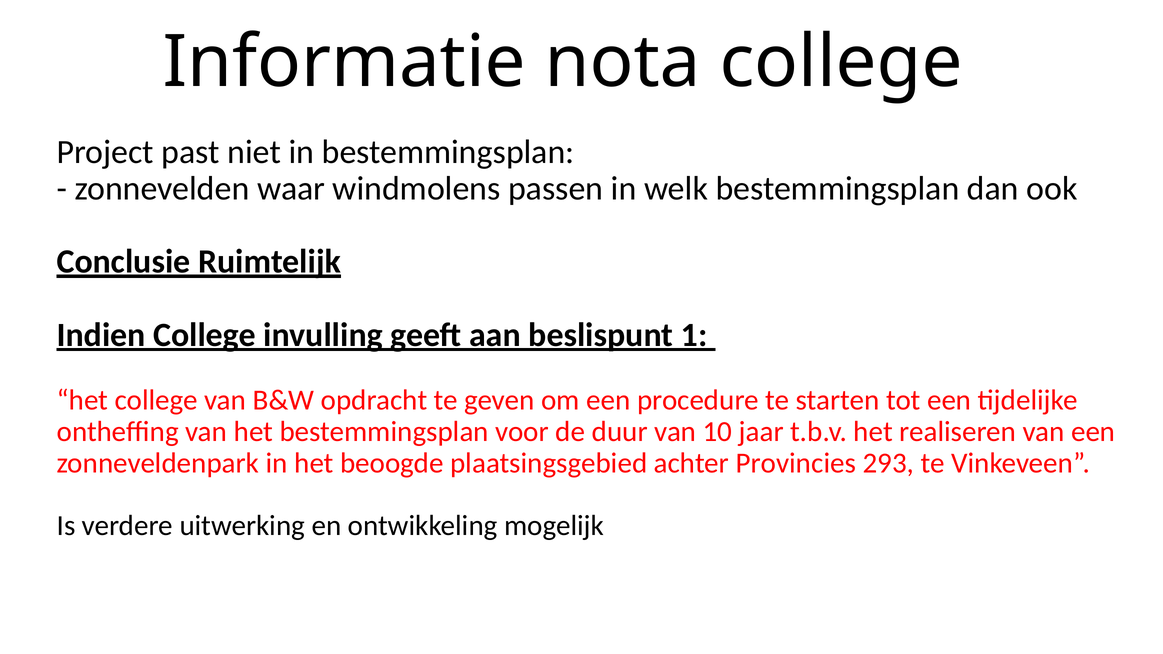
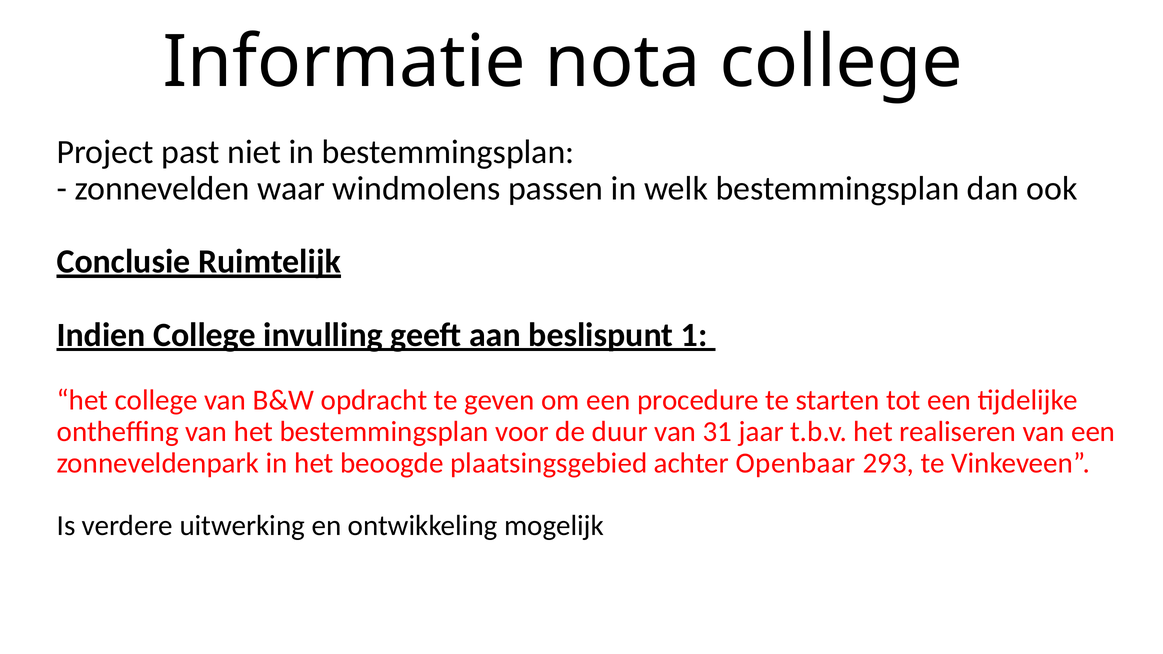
10: 10 -> 31 (717, 432)
Provincies: Provincies -> Openbaar (796, 463)
